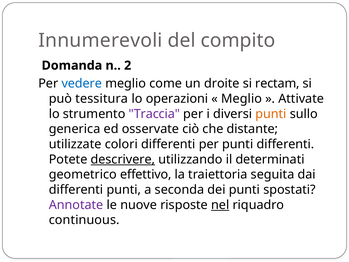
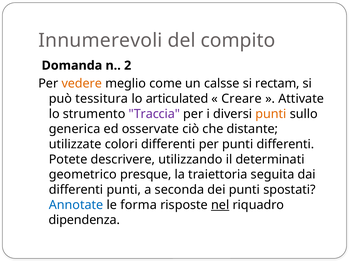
vedere colour: blue -> orange (82, 83)
droite: droite -> calsse (222, 83)
operazioni: operazioni -> articulated (177, 99)
Meglio: Meglio -> Creare (242, 99)
descrivere underline: present -> none (123, 159)
effettivo: effettivo -> presque (146, 174)
Annotate colour: purple -> blue (76, 205)
nuove: nuove -> forma (139, 205)
continuous: continuous -> dipendenza (84, 220)
